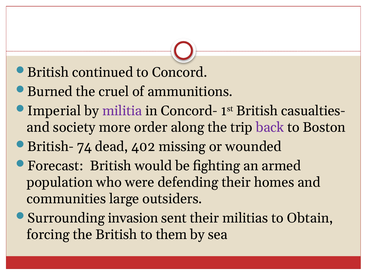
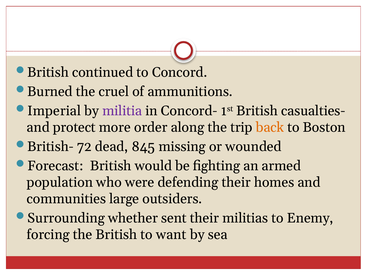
society: society -> protect (74, 127)
back colour: purple -> orange (270, 127)
74: 74 -> 72 (84, 147)
402: 402 -> 845 (143, 147)
invasion: invasion -> whether (133, 218)
Obtain: Obtain -> Enemy (310, 218)
them: them -> want (171, 235)
